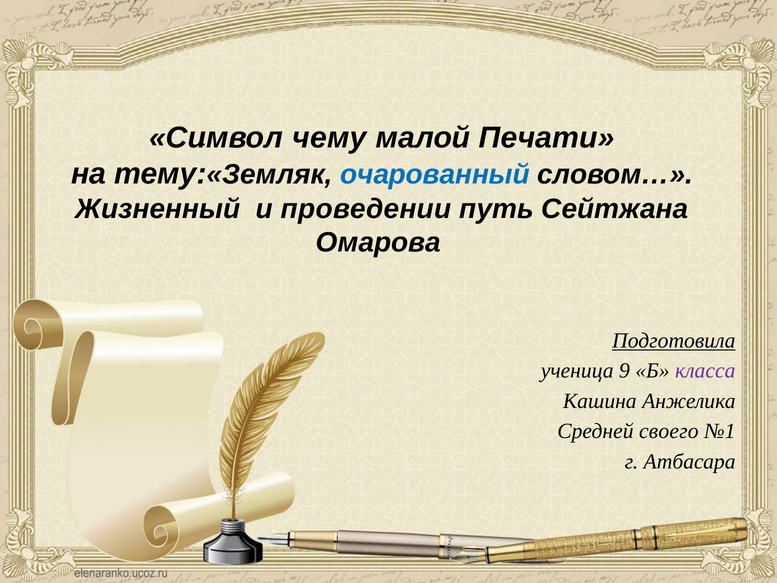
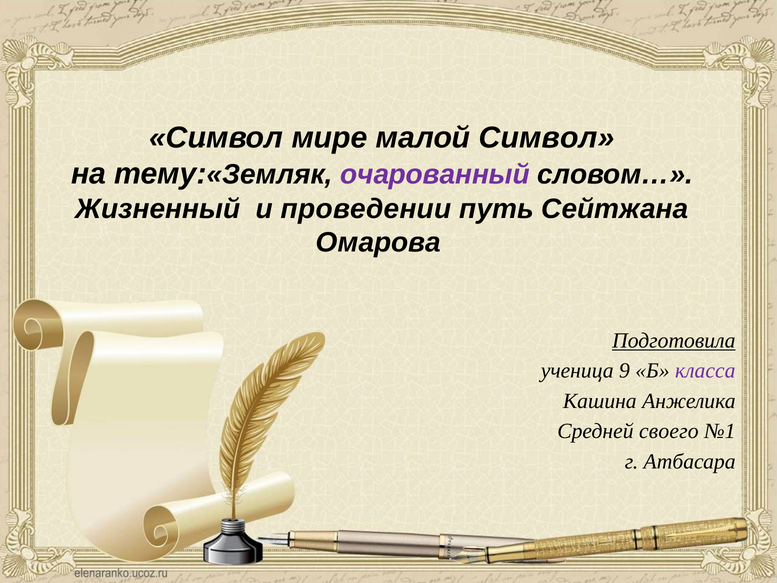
чему: чему -> мире (330, 138)
малой Печати: Печати -> Символ (547, 138)
очарованный colour: blue -> purple (435, 175)
